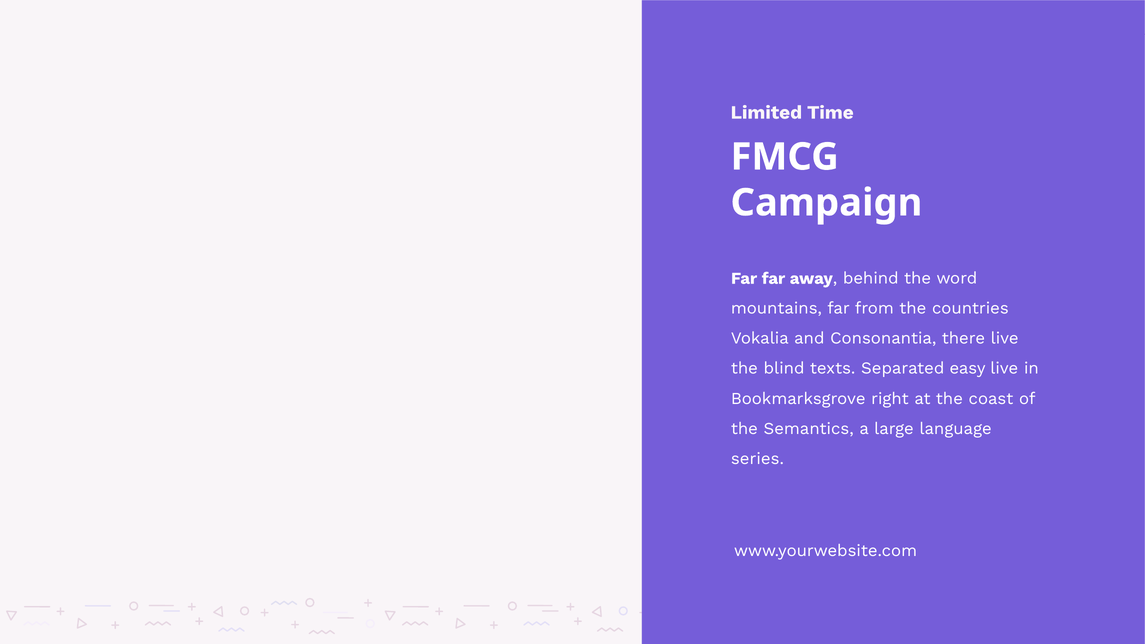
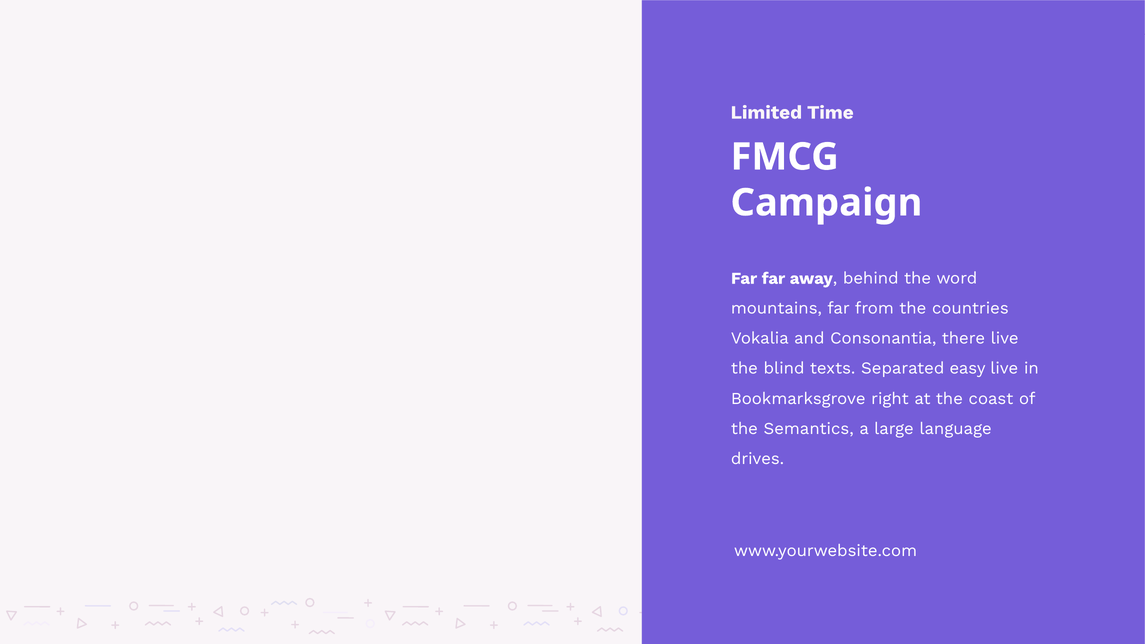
series: series -> drives (758, 459)
